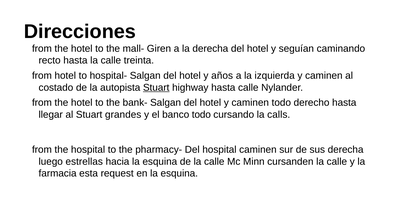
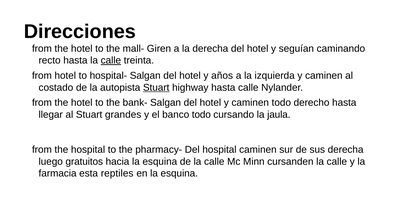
calle underline: none -> present (111, 60)
calls: calls -> jaula (279, 114)
estrellas: estrellas -> gratuitos (84, 161)
request: request -> reptiles (117, 173)
